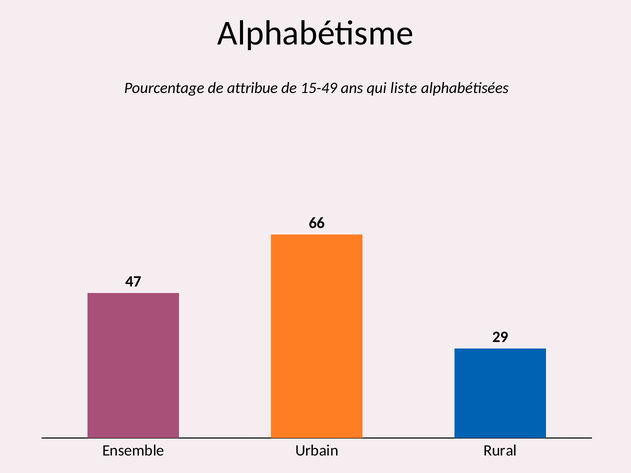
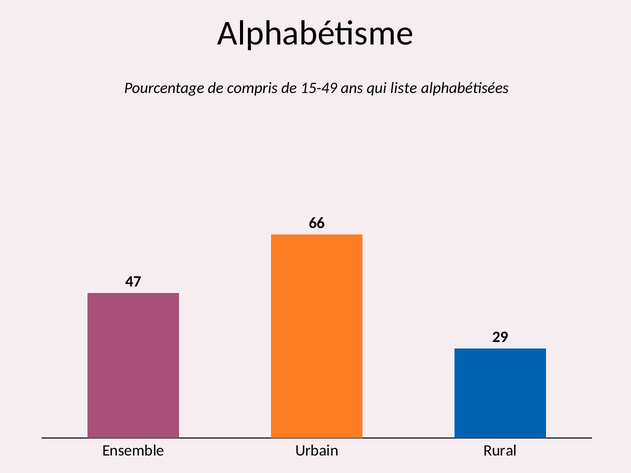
attribue: attribue -> compris (252, 88)
